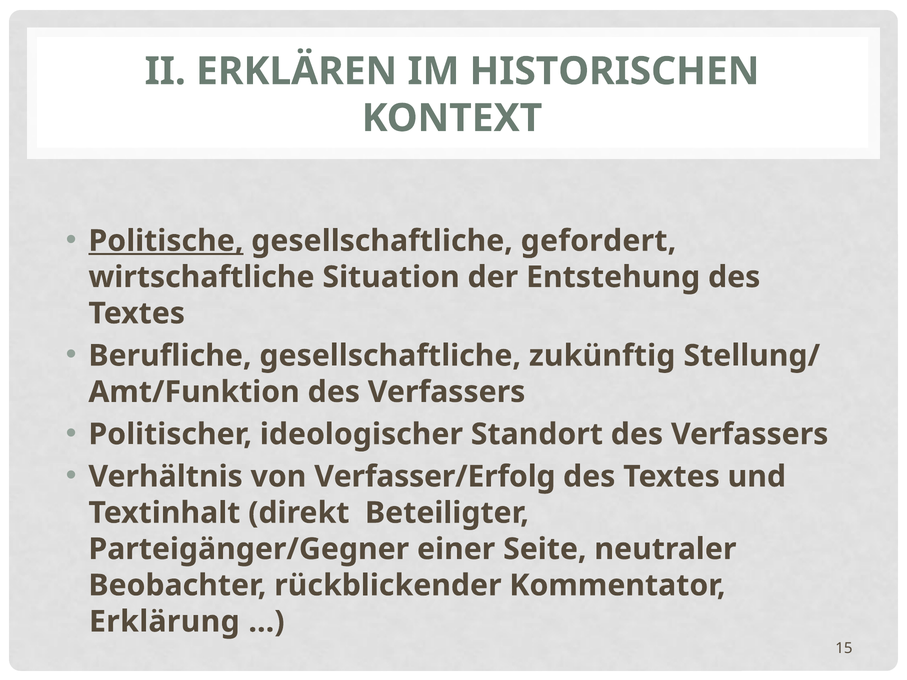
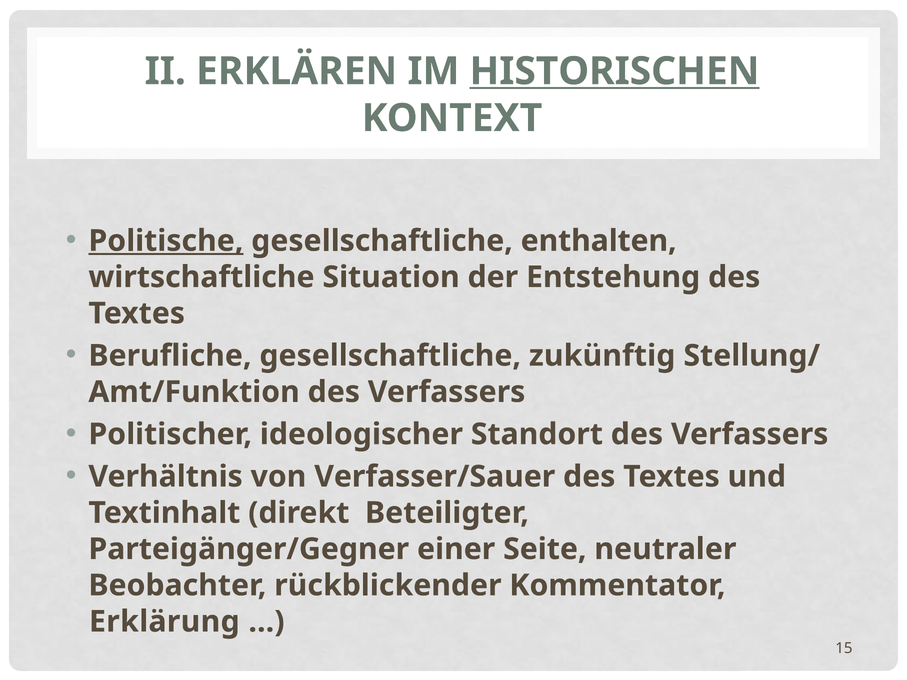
HISTORISCHEN underline: none -> present (614, 71)
gefordert: gefordert -> enthalten (599, 241)
Verfasser/Erfolg: Verfasser/Erfolg -> Verfasser/Sauer (435, 477)
